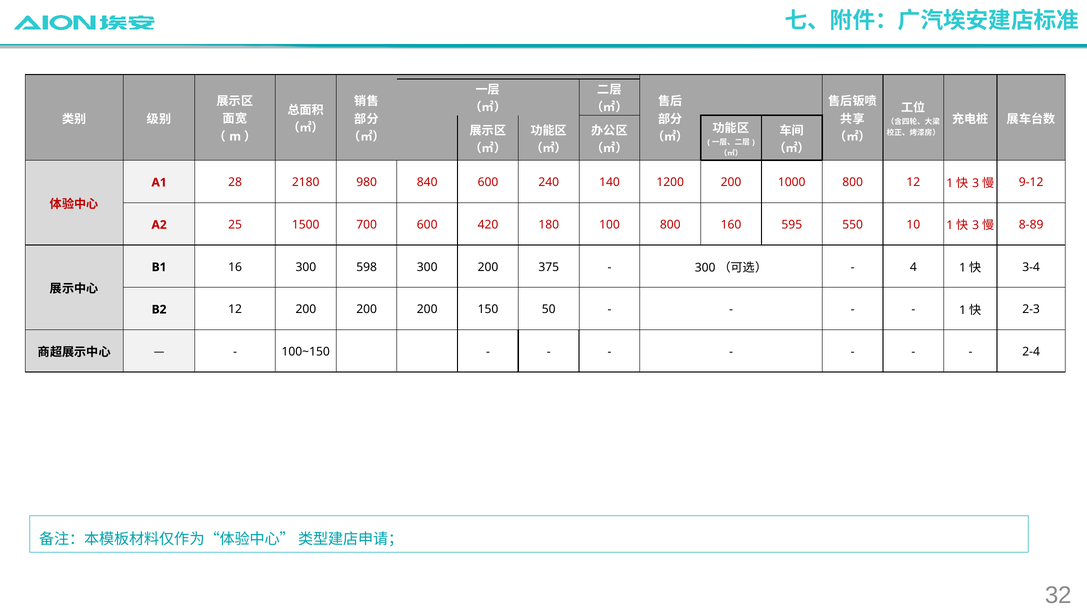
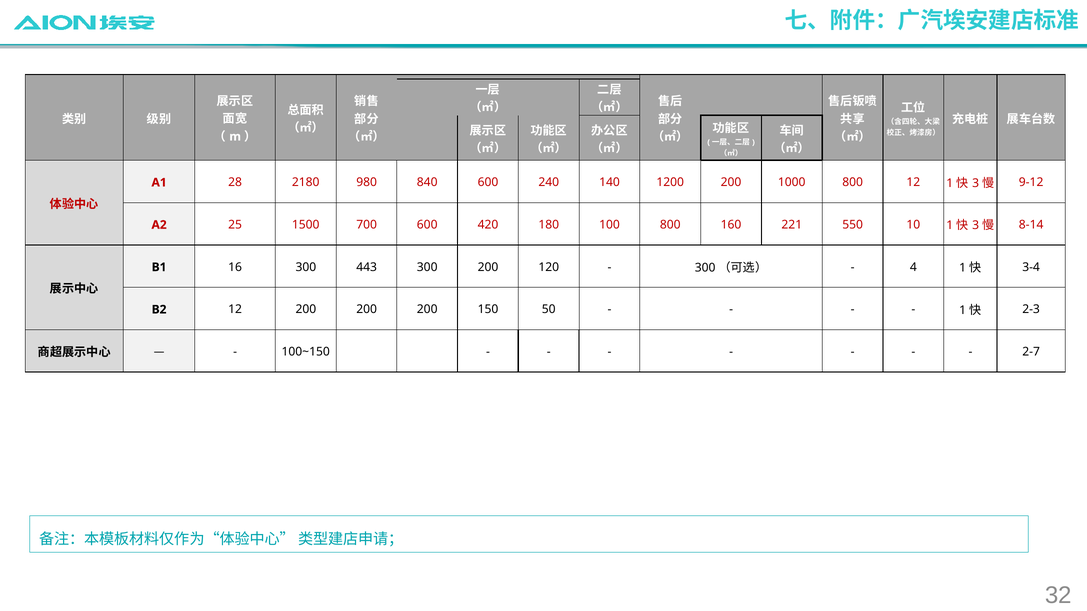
595: 595 -> 221 (792, 225)
8-89: 8-89 -> 8-14 (1031, 225)
598: 598 -> 443 (367, 267)
375: 375 -> 120 (549, 267)
2-4: 2-4 -> 2-7 (1031, 352)
